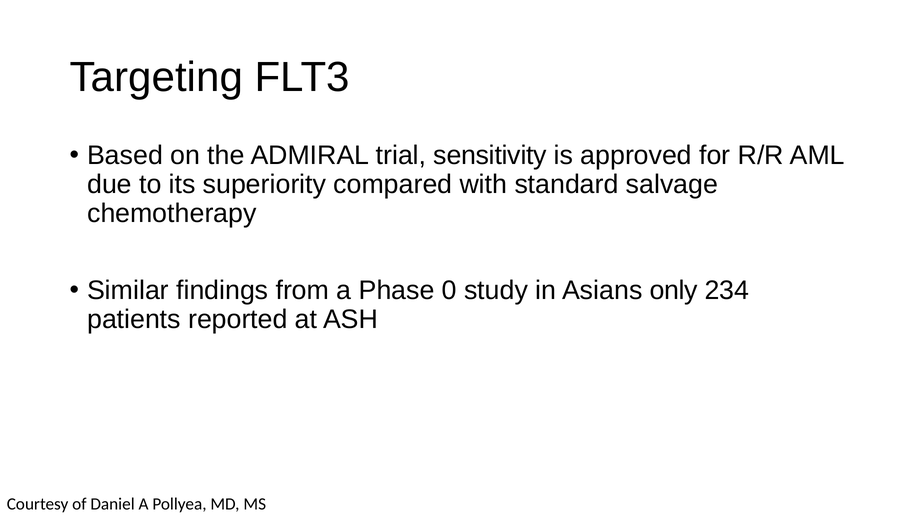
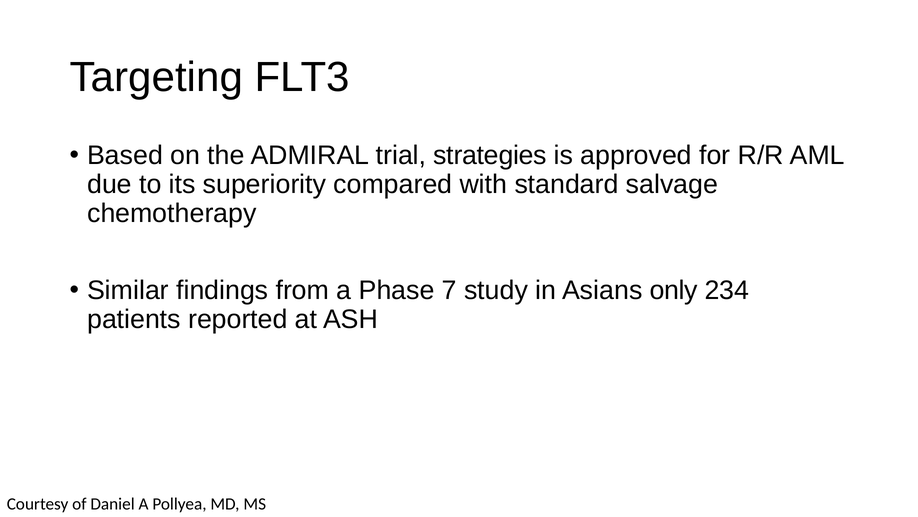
sensitivity: sensitivity -> strategies (490, 155)
0: 0 -> 7 (449, 290)
